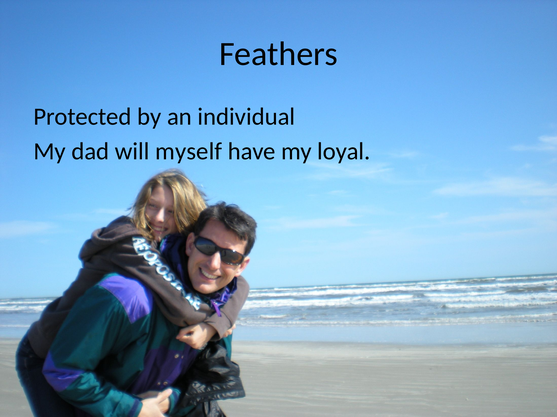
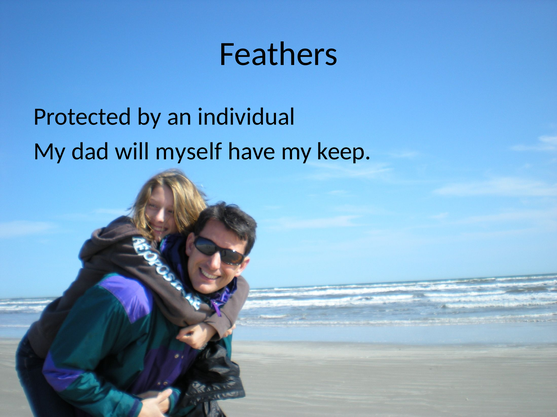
loyal: loyal -> keep (344, 152)
